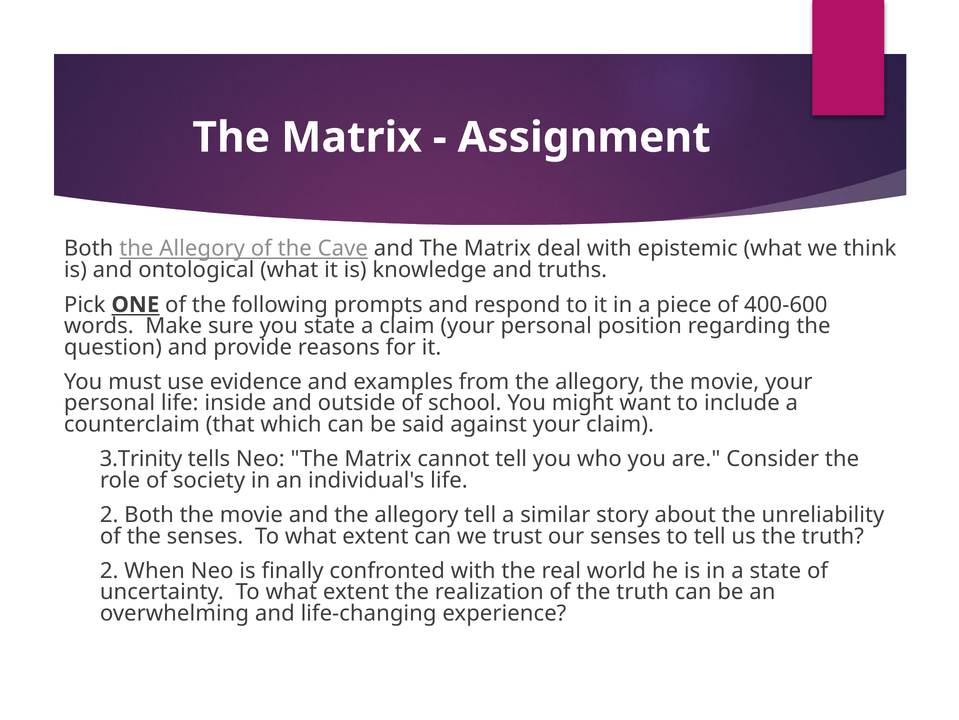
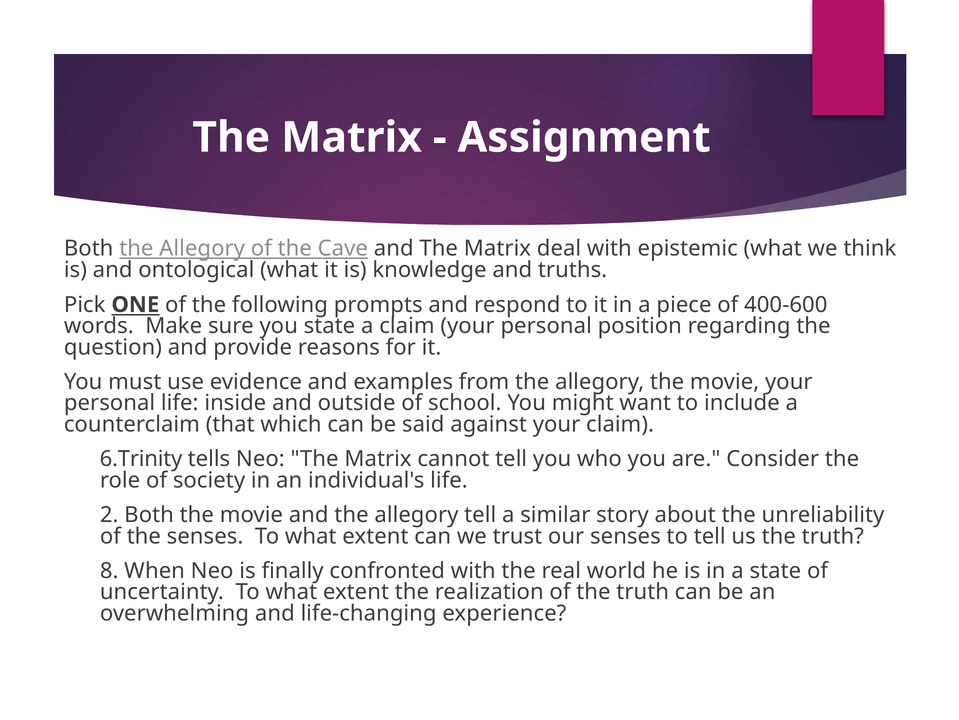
3.Trinity: 3.Trinity -> 6.Trinity (141, 459)
2: 2 -> 8 (109, 570)
